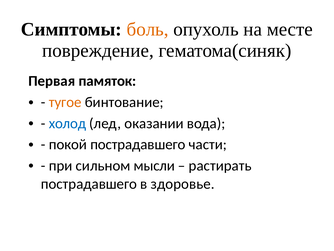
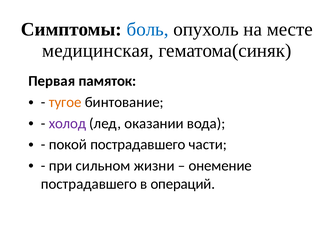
боль colour: orange -> blue (148, 29)
повреждение: повреждение -> медицинская (98, 50)
холод colour: blue -> purple (67, 123)
мысли: мысли -> жизни (154, 165)
растирать: растирать -> онемение (220, 165)
здоровье: здоровье -> операций (183, 184)
